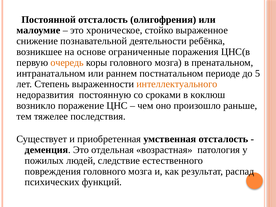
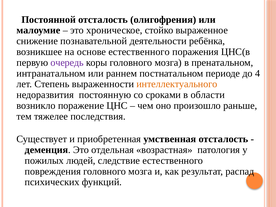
основе ограниченные: ограниченные -> естественного (139, 52)
очередь colour: orange -> purple (67, 63)
5: 5 -> 4 (258, 73)
коклюш: коклюш -> области (208, 95)
